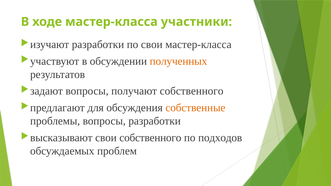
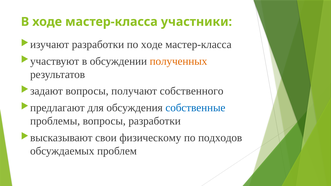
по свои: свои -> ходе (152, 45)
собственные colour: orange -> blue (195, 108)
свои собственного: собственного -> физическому (150, 138)
